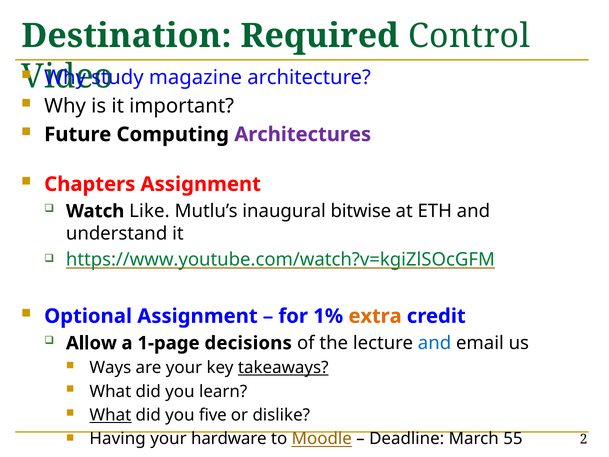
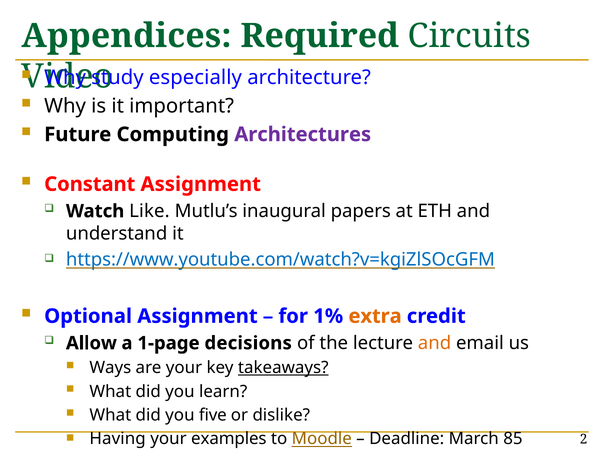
Destination: Destination -> Appendices (126, 36)
Control: Control -> Circuits (470, 36)
magazine: magazine -> especially (195, 78)
Chapters: Chapters -> Constant (90, 184)
bitwise: bitwise -> papers (361, 211)
https://www.youtube.com/watch?v=kgiZlSOcGFM colour: green -> blue (280, 259)
and colour: blue -> orange (435, 343)
What underline: present -> none (110, 415)
hardware: hardware -> examples (229, 439)
55: 55 -> 85 (513, 439)
